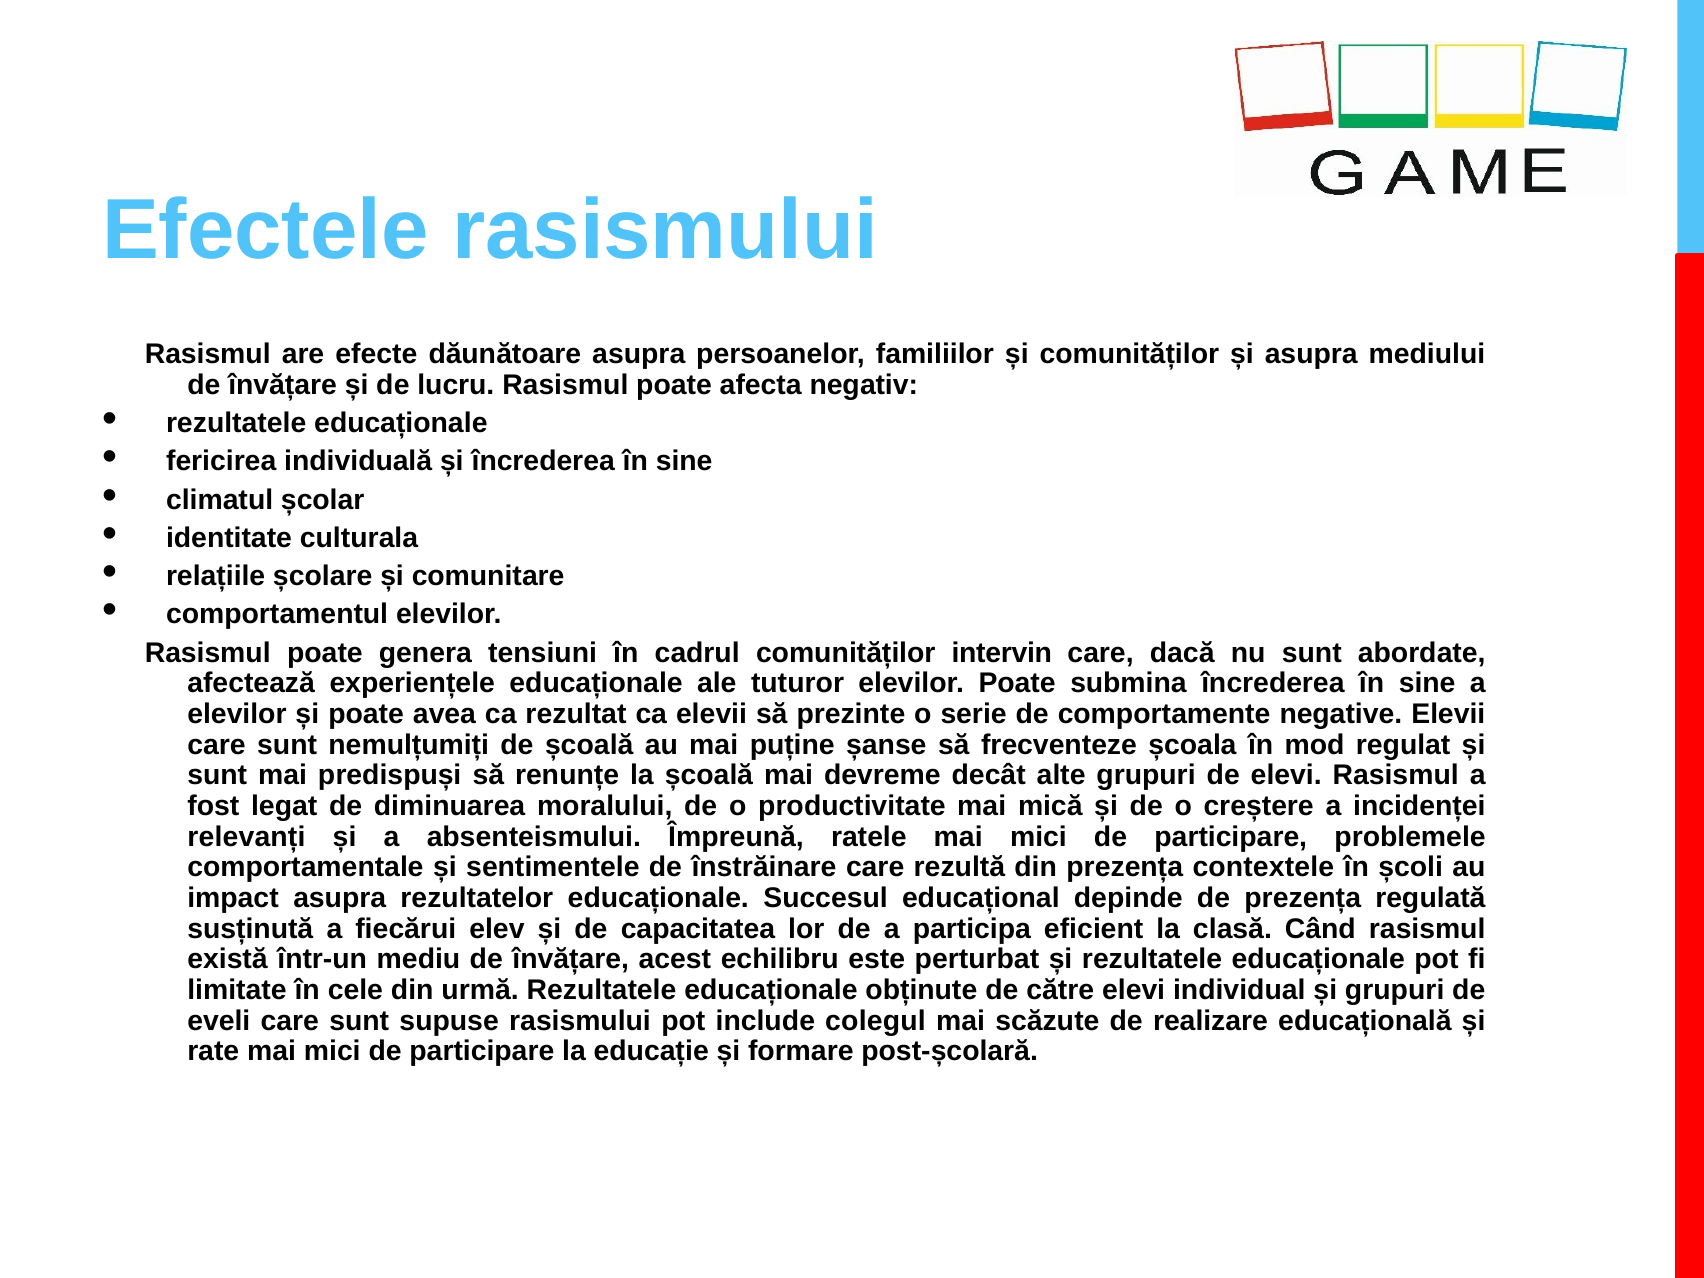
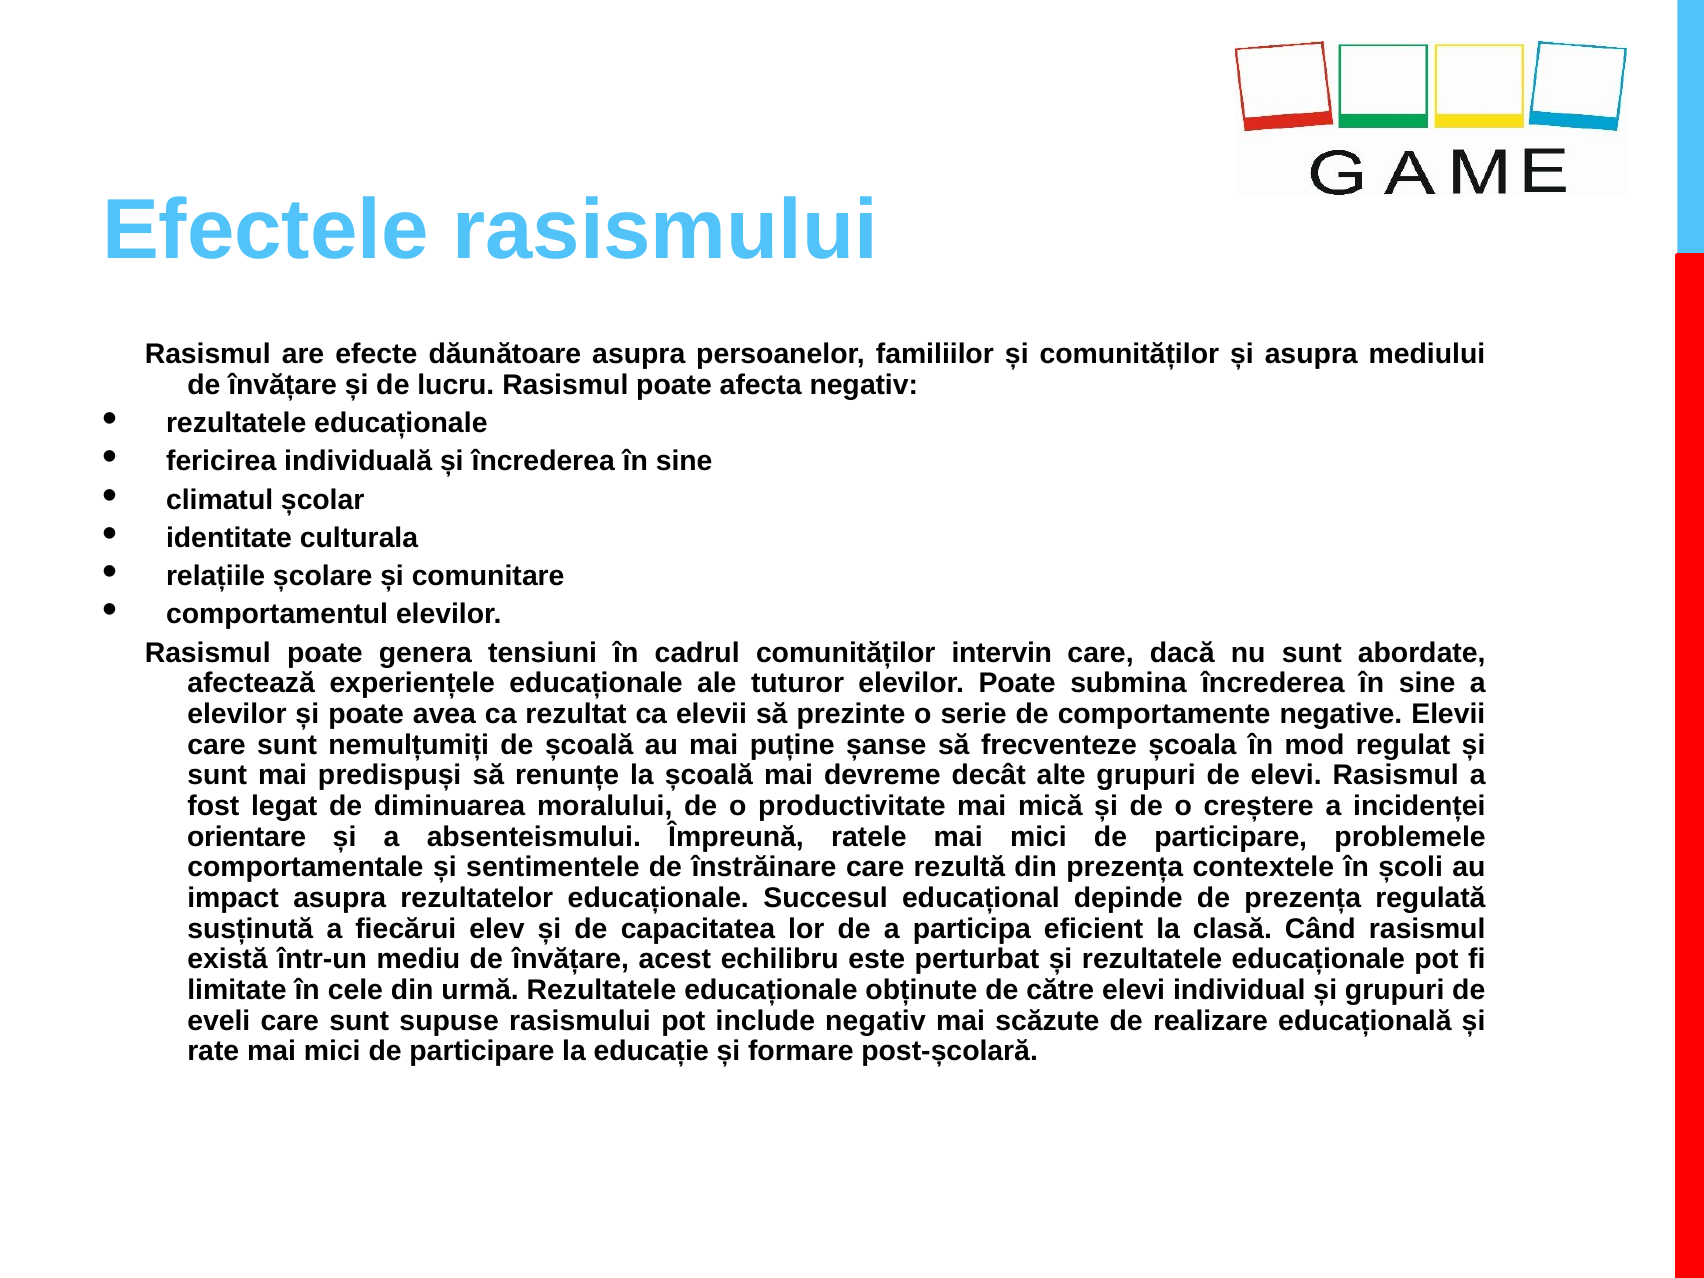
relevanți: relevanți -> orientare (247, 837)
include colegul: colegul -> negativ (876, 1021)
